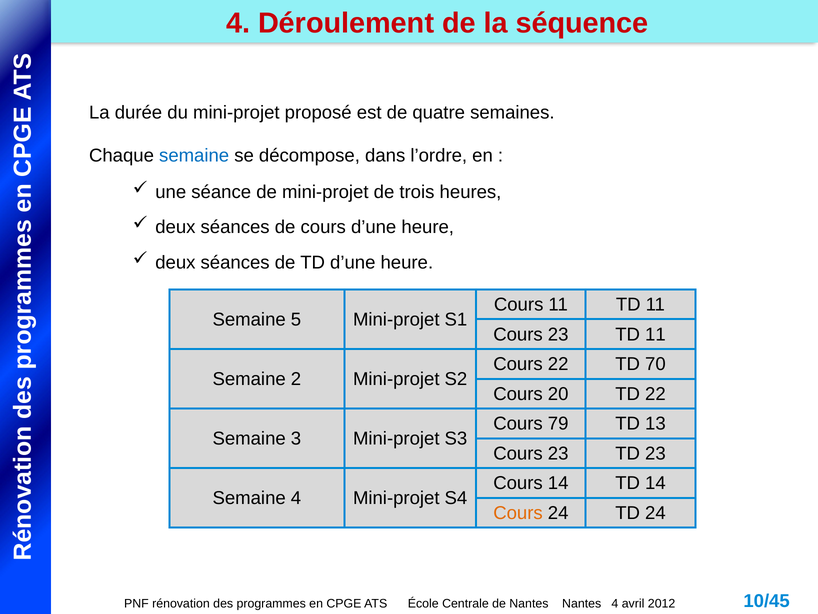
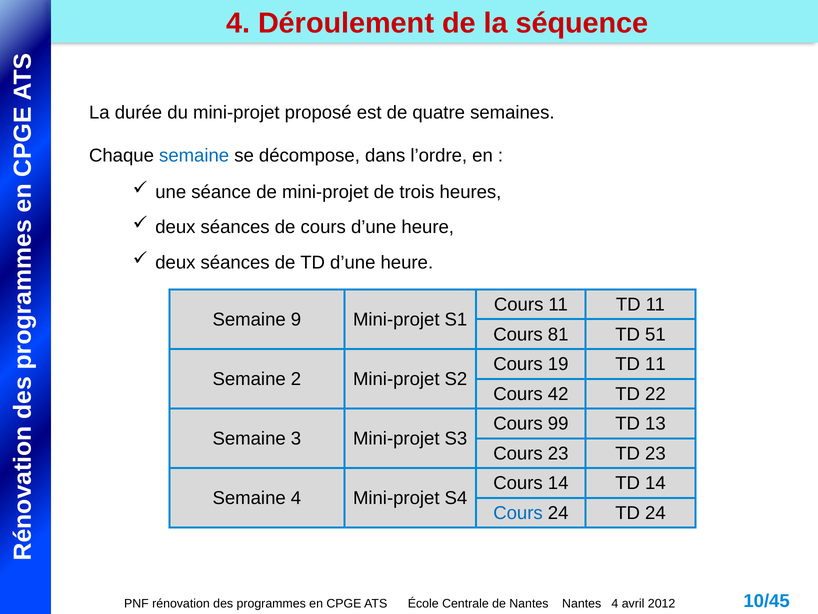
5: 5 -> 9 (296, 319)
23: 23 -> 81 (558, 334)
11: 11 -> 51 (655, 334)
Cours 22: 22 -> 19 (558, 364)
70: 70 -> 11 (655, 364)
20: 20 -> 42 (558, 394)
79: 79 -> 99 (558, 423)
Cours colour: orange -> blue (518, 513)
